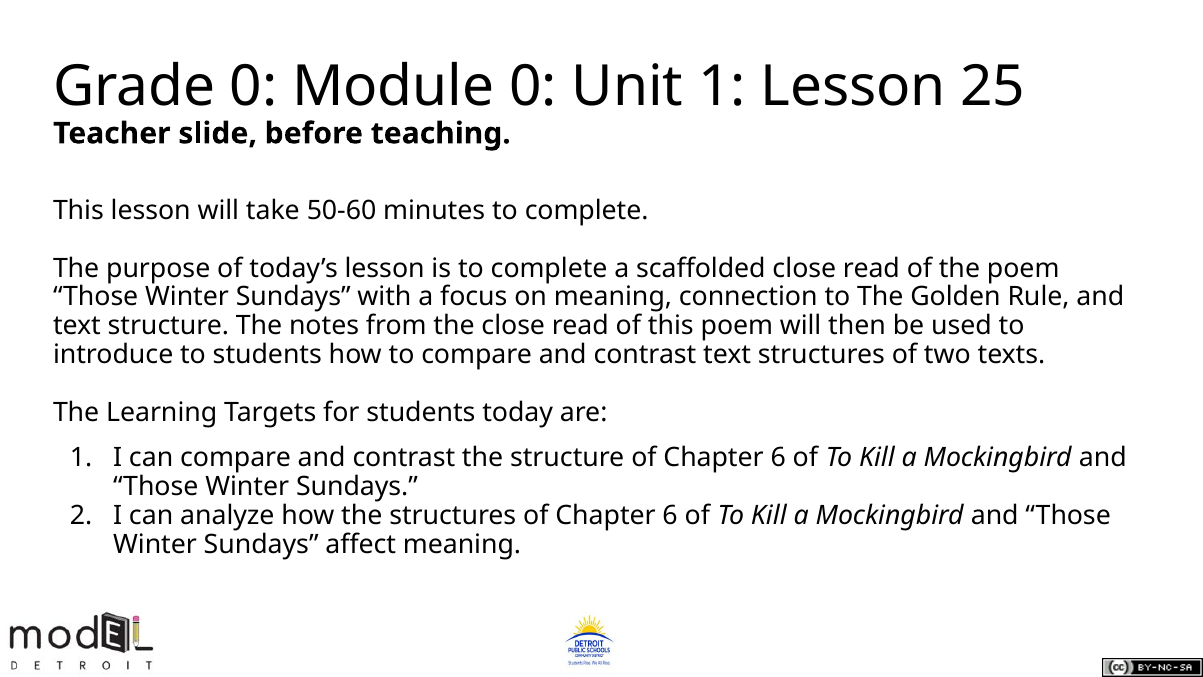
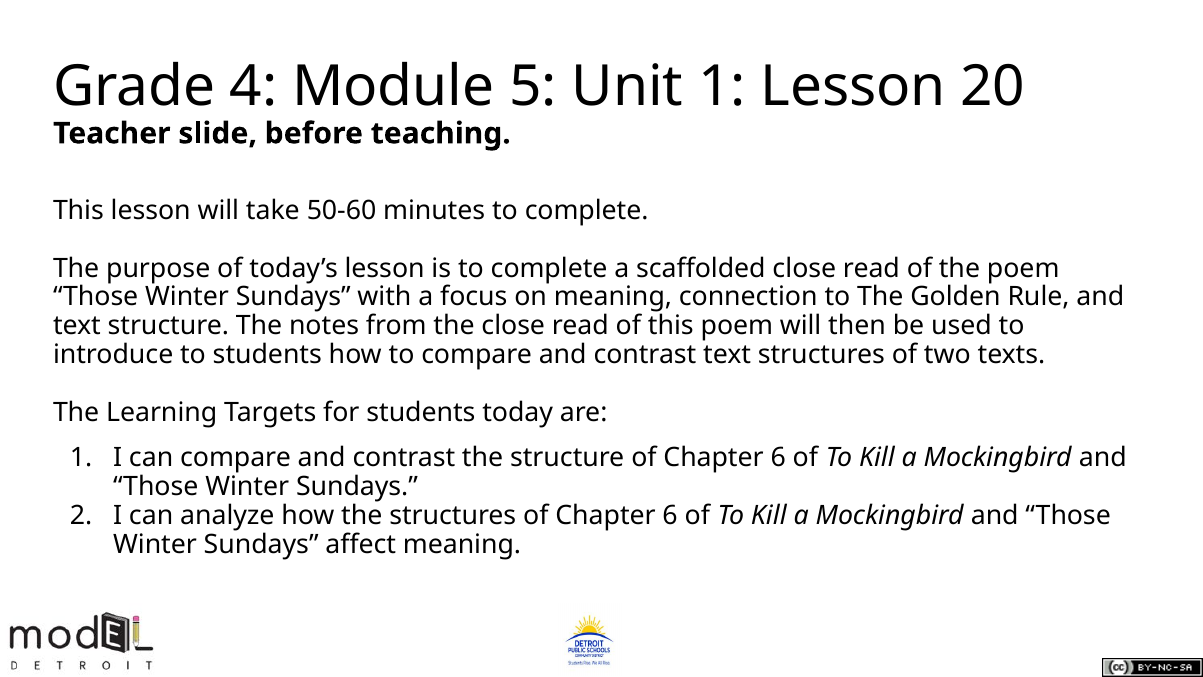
Grade 0: 0 -> 4 (254, 86)
Module 0: 0 -> 5 (533, 86)
25: 25 -> 20 (993, 86)
